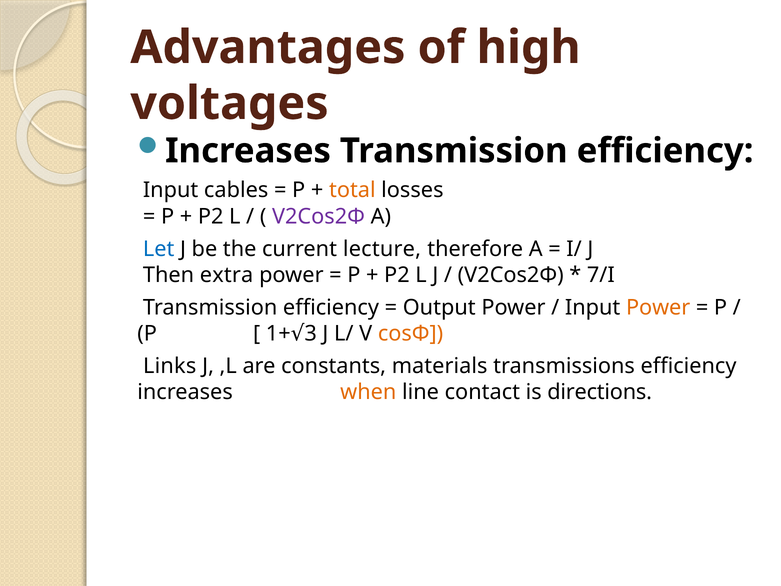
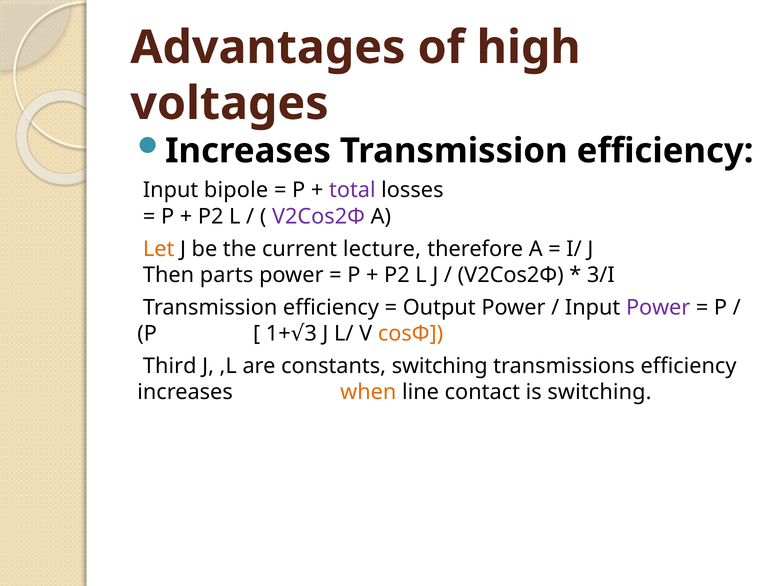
cables: cables -> bipole (236, 190)
total colour: orange -> purple (352, 190)
Let colour: blue -> orange (159, 249)
extra: extra -> parts (227, 275)
7/I: 7/I -> 3/I (601, 275)
Power colour: orange -> purple (658, 307)
Links: Links -> Third (170, 366)
constants materials: materials -> switching (440, 366)
is directions: directions -> switching (599, 392)
